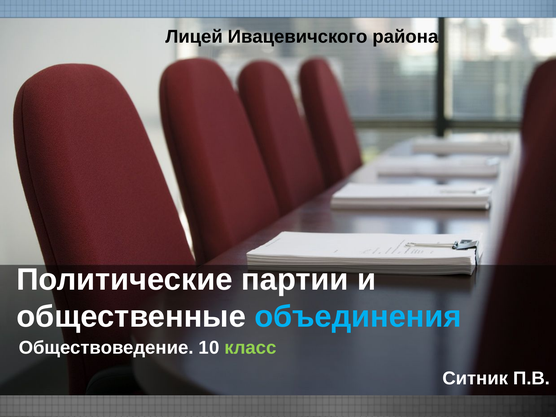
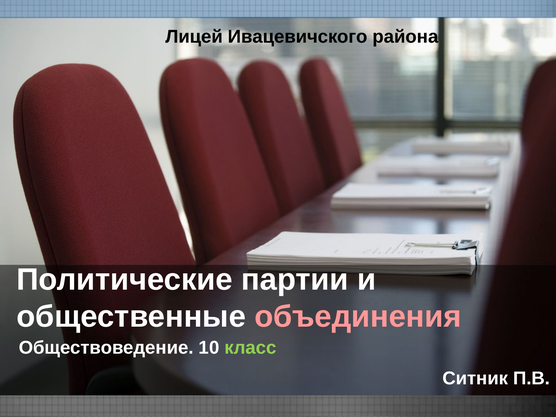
объединения colour: light blue -> pink (358, 317)
